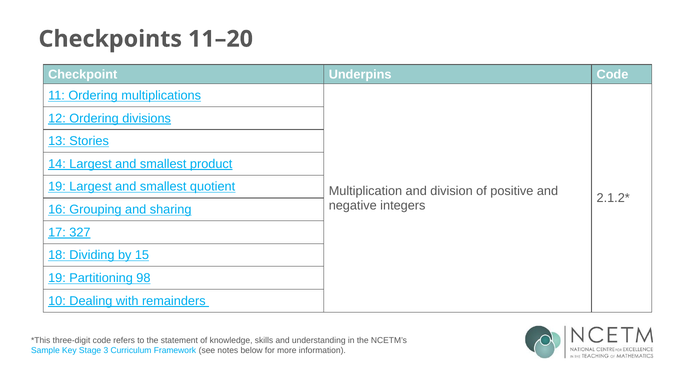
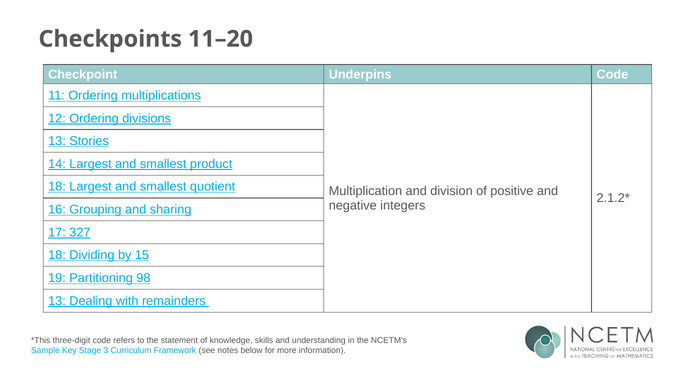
19: 19 -> 18 (57, 186)
10: 10 -> 13 (57, 300)
